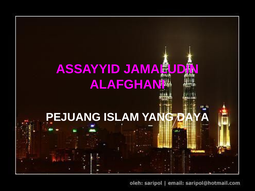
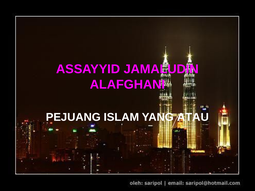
DAYA: DAYA -> ATAU (193, 117)
